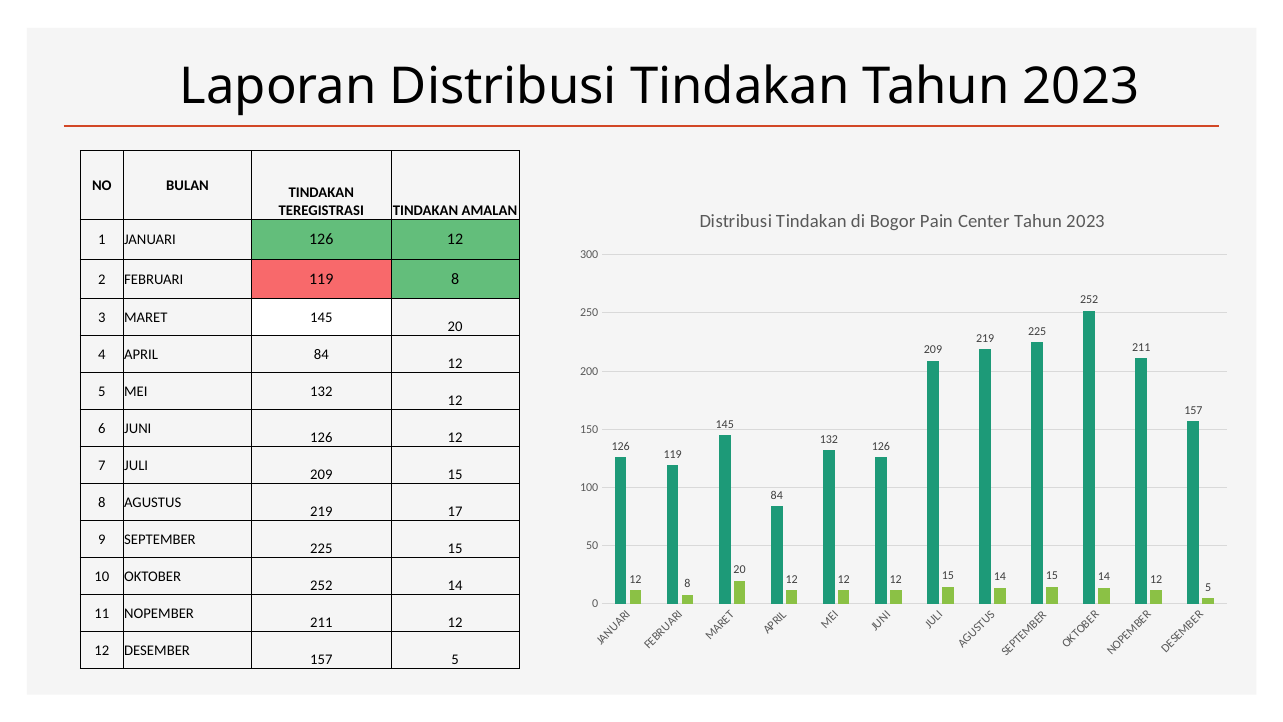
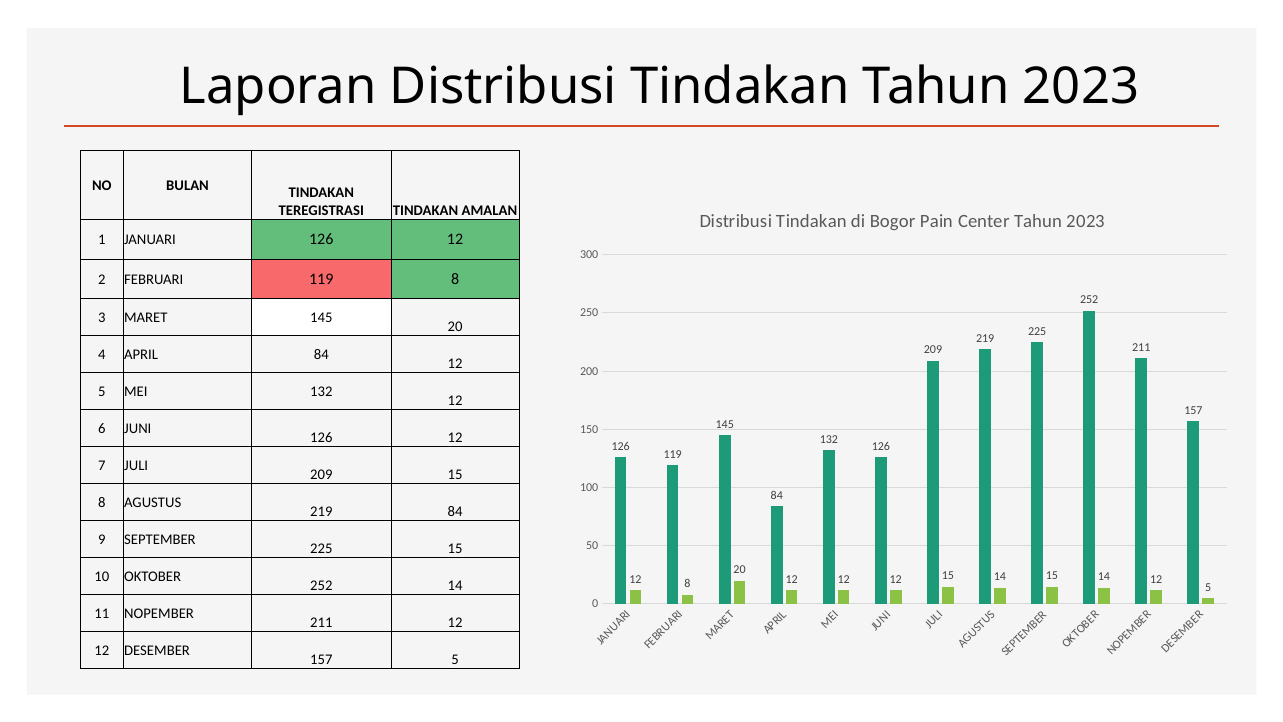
219 17: 17 -> 84 (455, 511)
